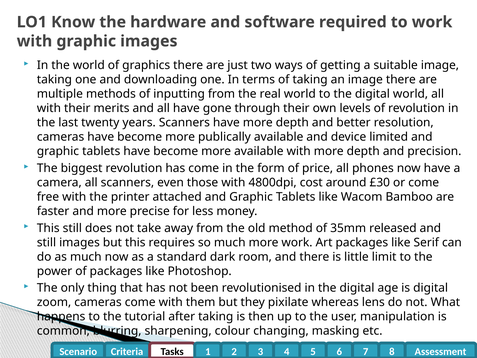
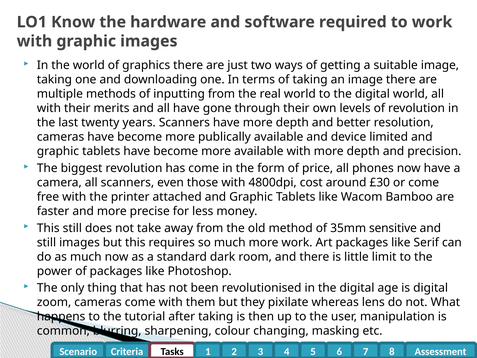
released: released -> sensitive (393, 228)
